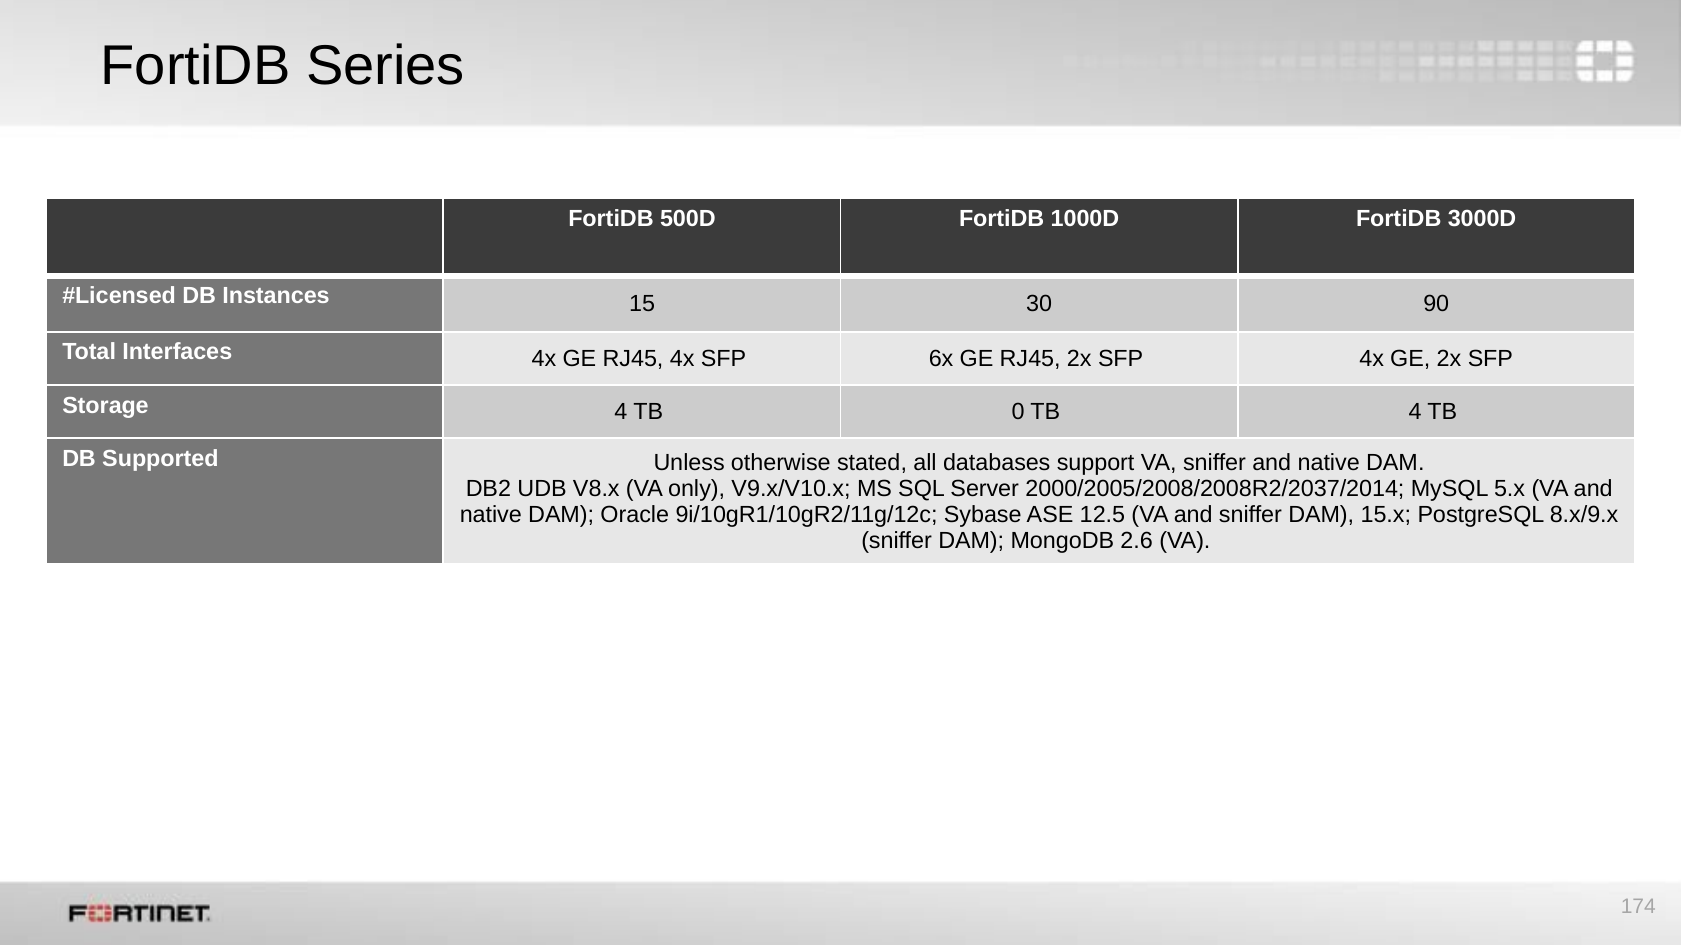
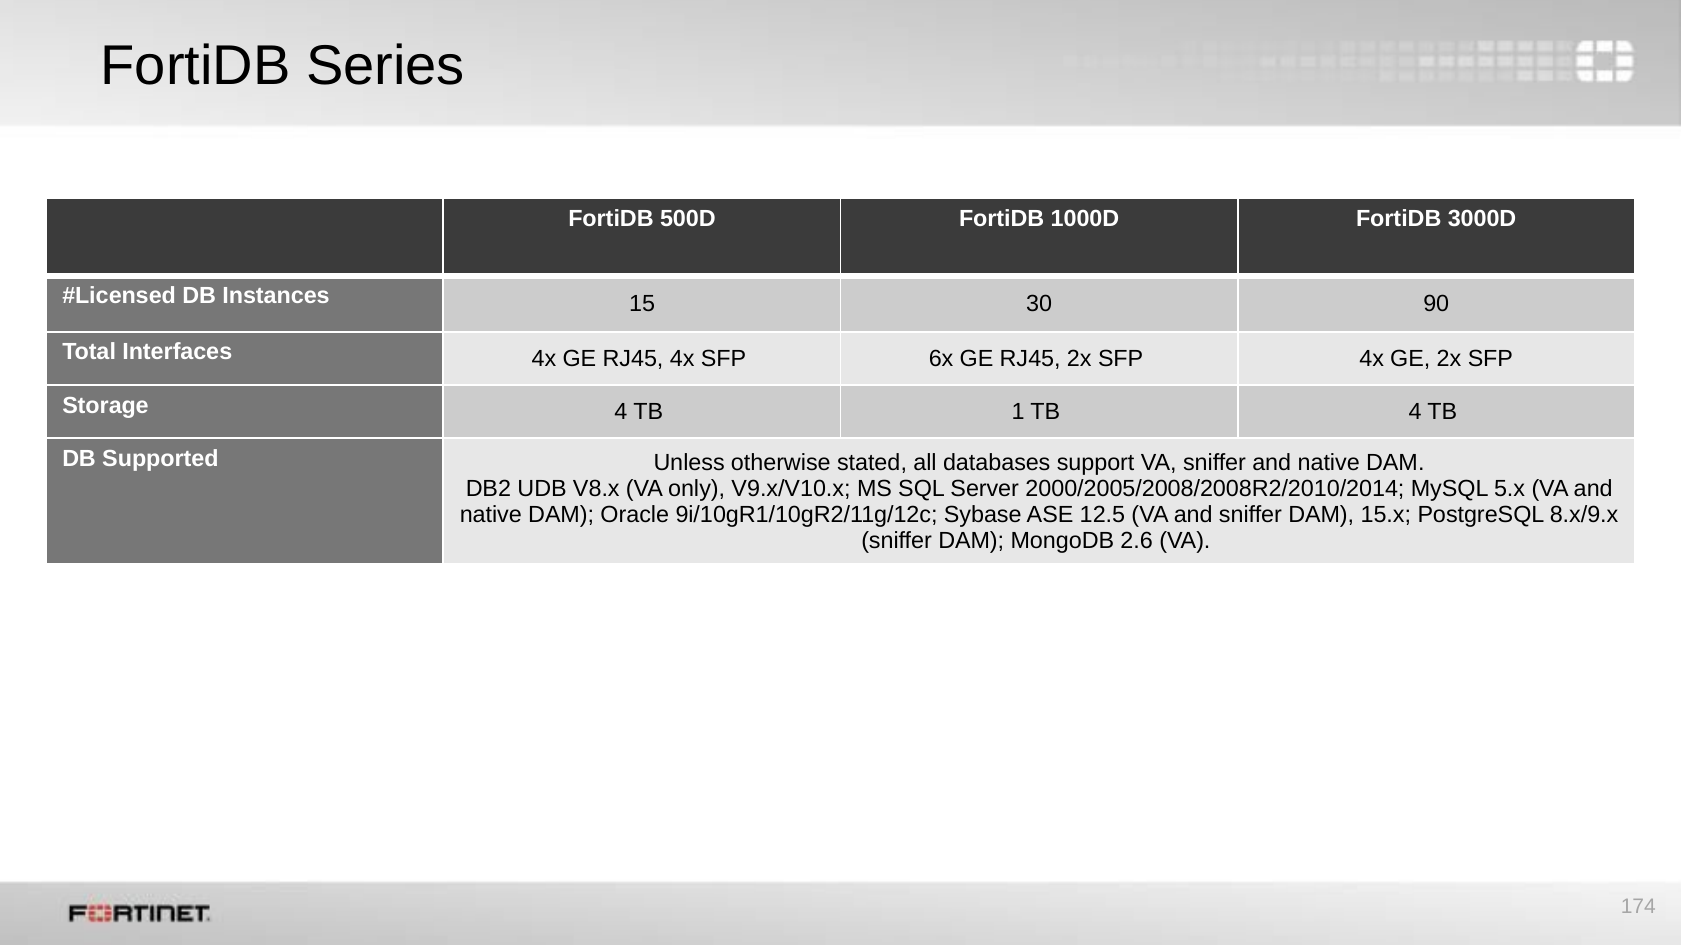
0: 0 -> 1 (1018, 412)
2000/2005/2008/2008R2/2037/2014: 2000/2005/2008/2008R2/2037/2014 -> 2000/2005/2008/2008R2/2010/2014 (1215, 489)
